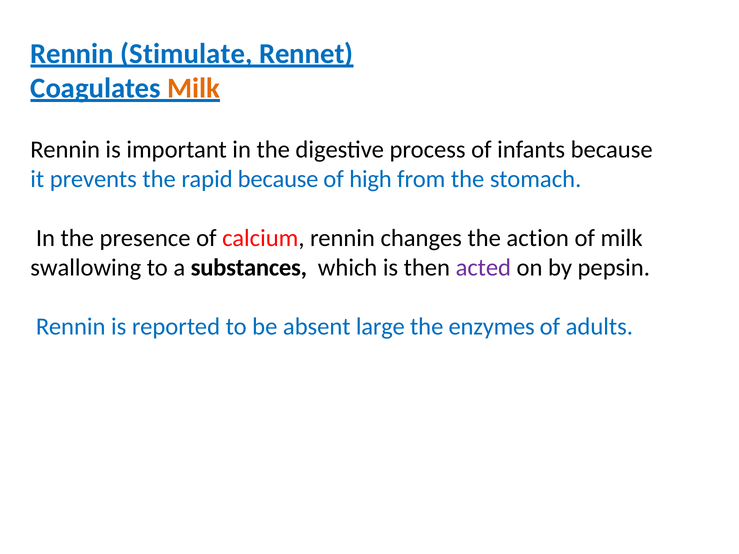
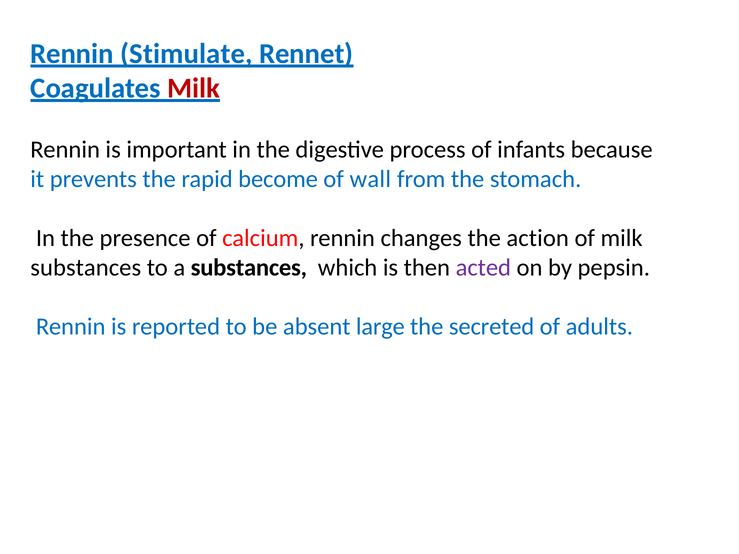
Milk colour: orange -> red (194, 88)
rapid because: because -> become (278, 179)
high: high -> wall (370, 179)
swallowing: swallowing -> substances (86, 268)
enzymes: enzymes -> secreted (492, 327)
